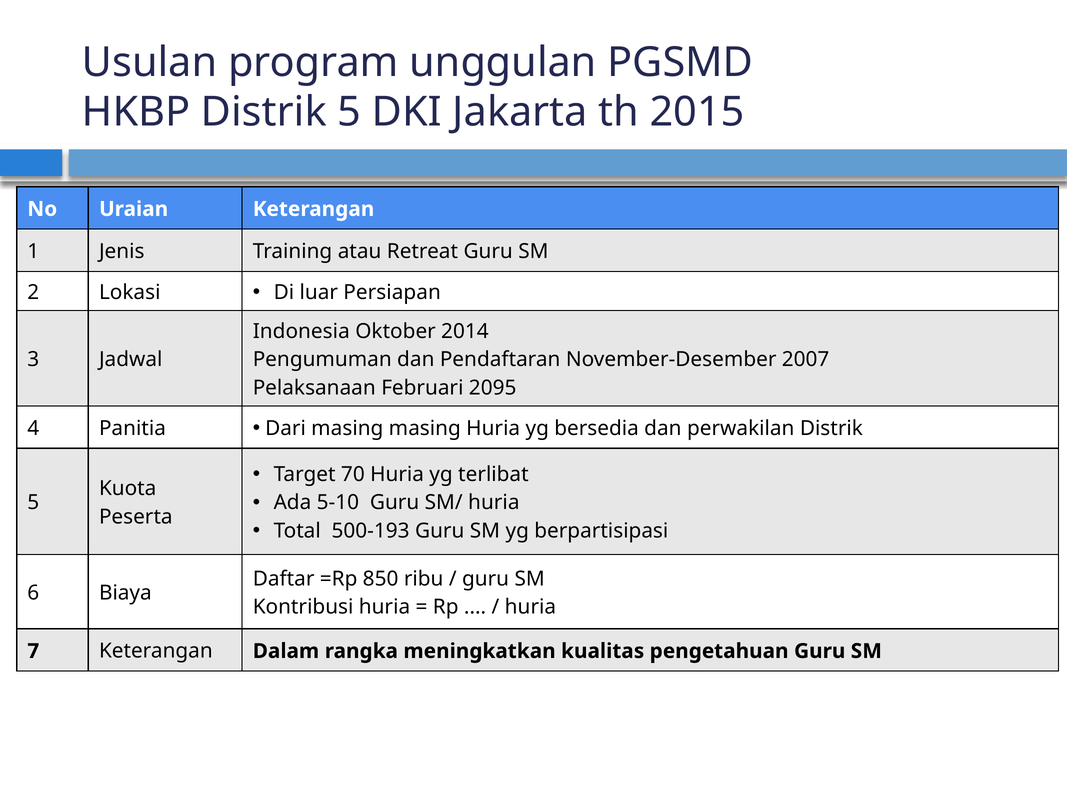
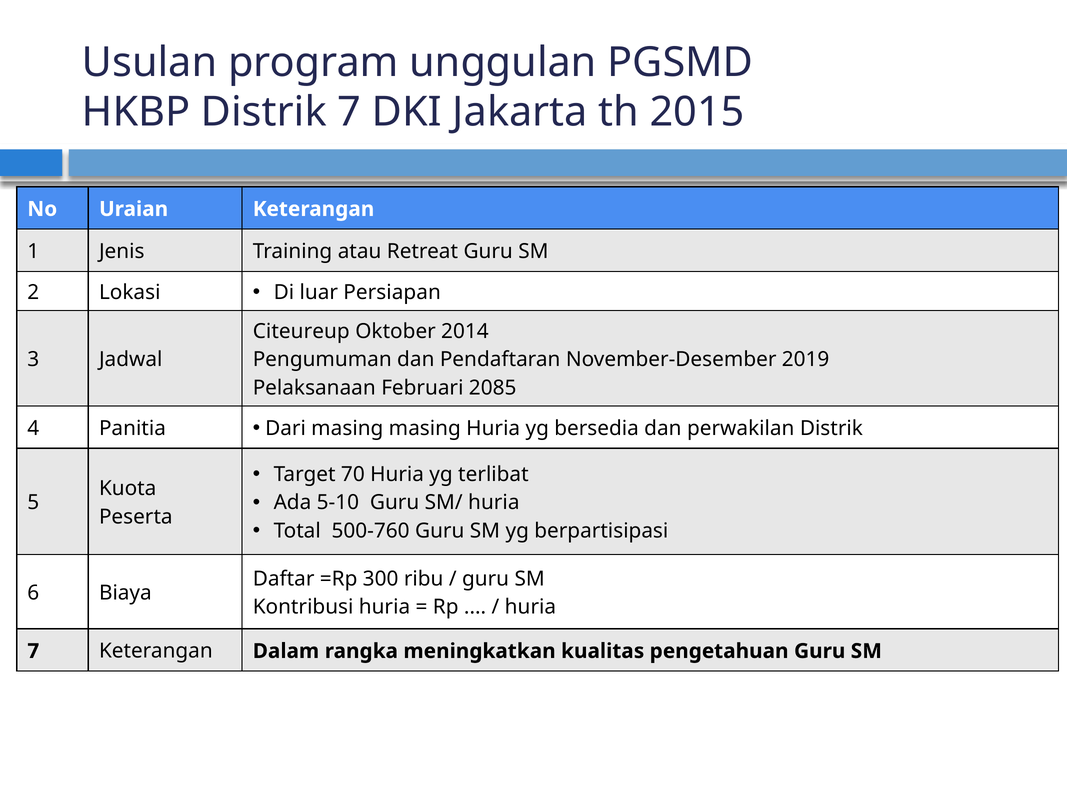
HKBP Distrik 5: 5 -> 7 (349, 112)
Indonesia: Indonesia -> Citeureup (301, 331)
2007: 2007 -> 2019 (806, 360)
2095: 2095 -> 2085 (493, 388)
500-193: 500-193 -> 500-760 (371, 531)
850: 850 -> 300 (381, 579)
